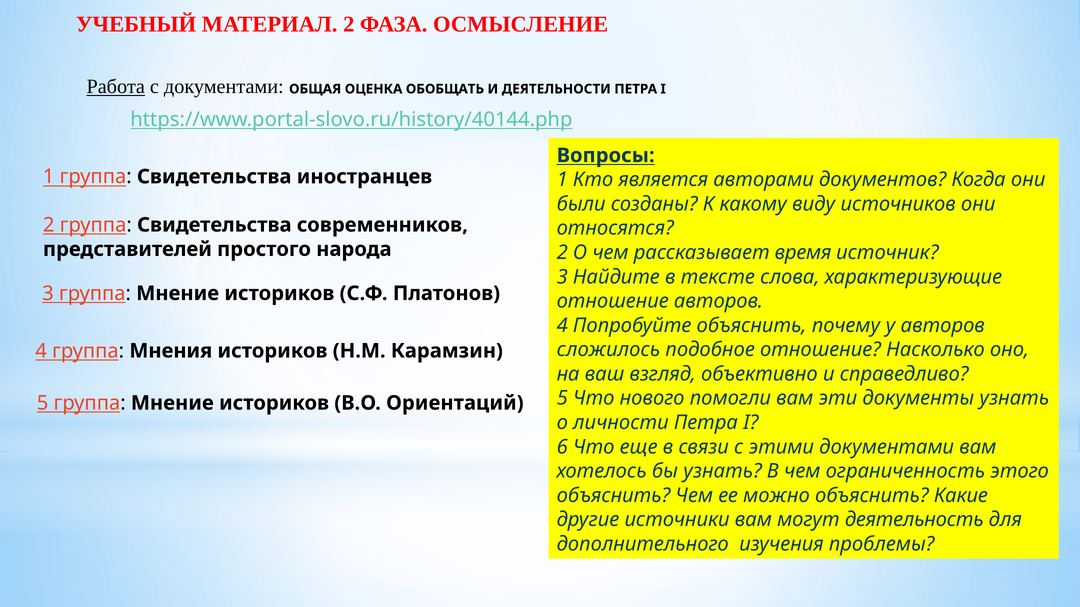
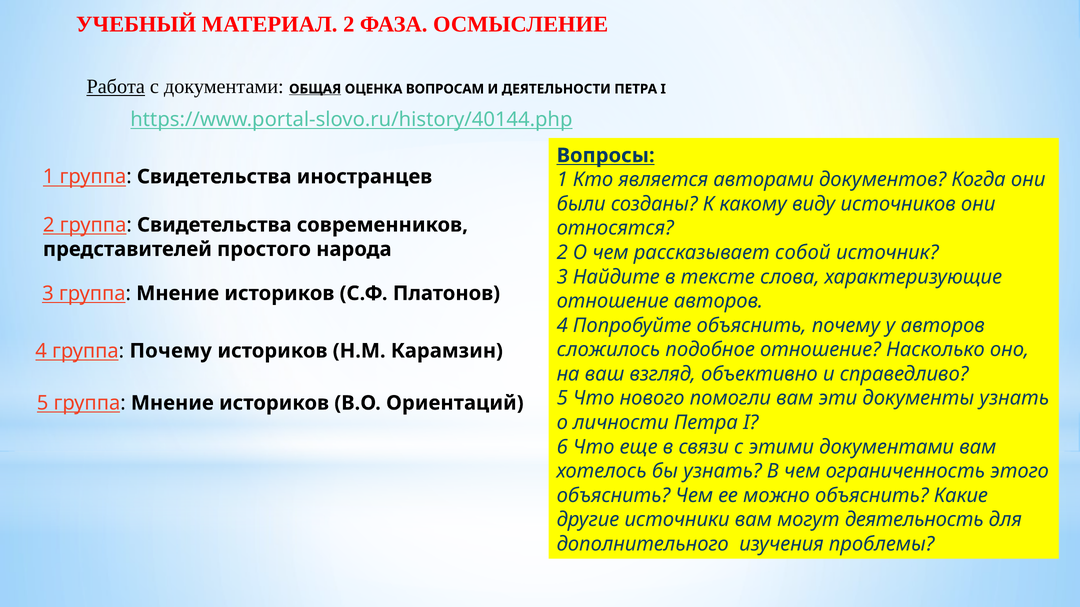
ОБЩАЯ underline: none -> present (315, 89)
ОБОБЩАТЬ: ОБОБЩАТЬ -> ВОПРОСАМ (445, 89)
время: время -> собой (803, 253)
группа Мнения: Мнения -> Почему (171, 351)
